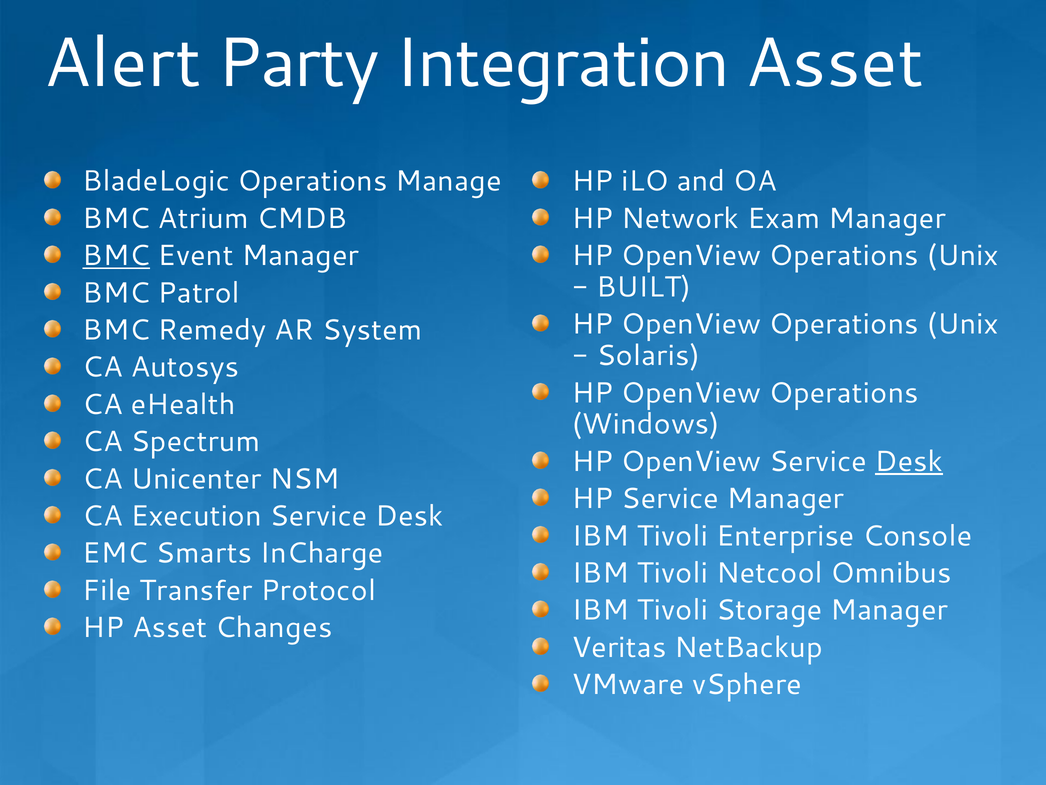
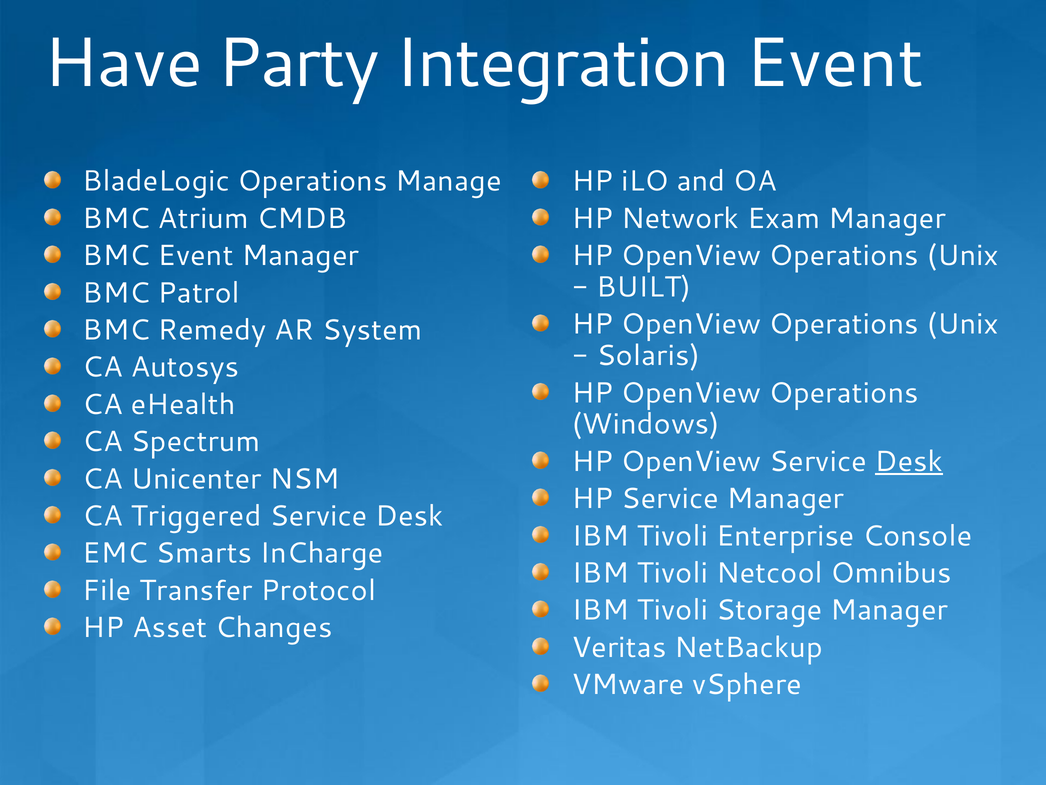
Alert: Alert -> Have (123, 63)
Integration Asset: Asset -> Event (835, 63)
BMC underline: present -> none (116, 256)
Execution: Execution -> Triggered (196, 516)
